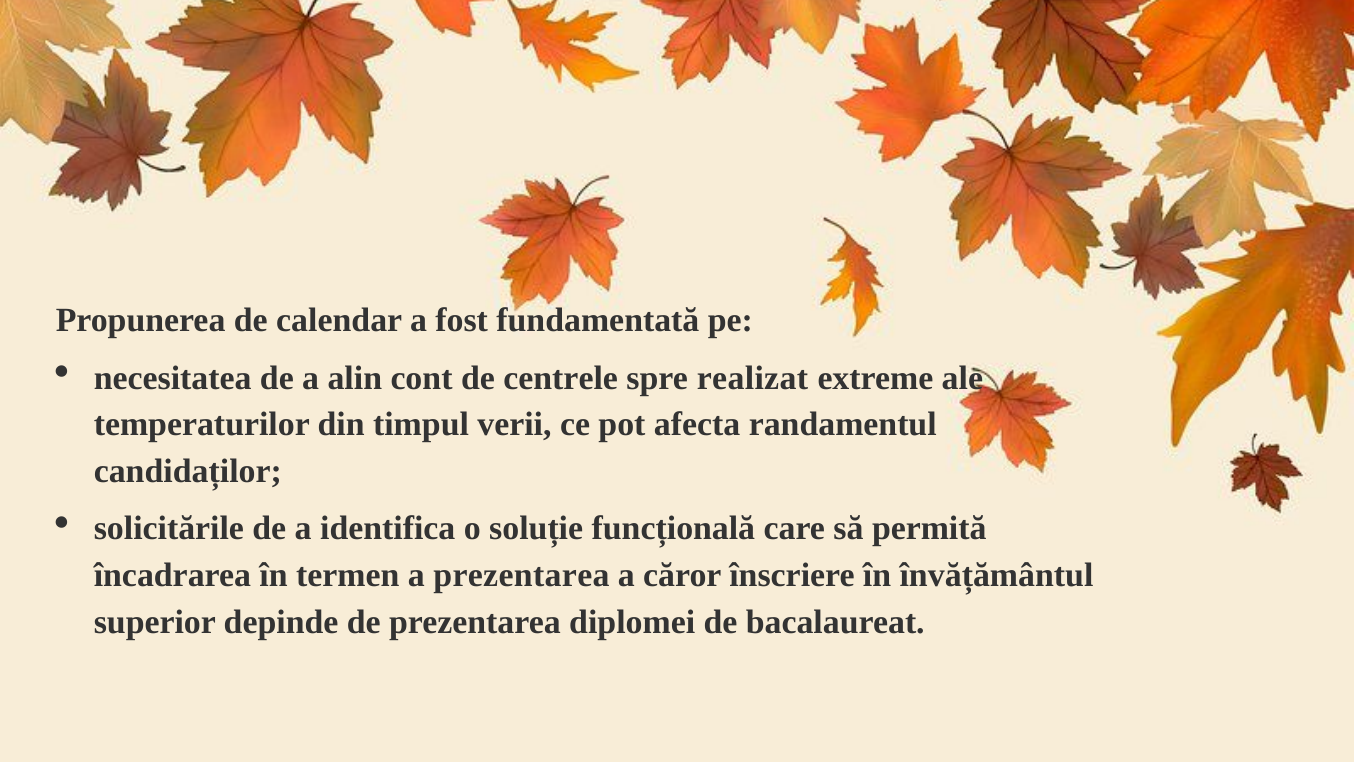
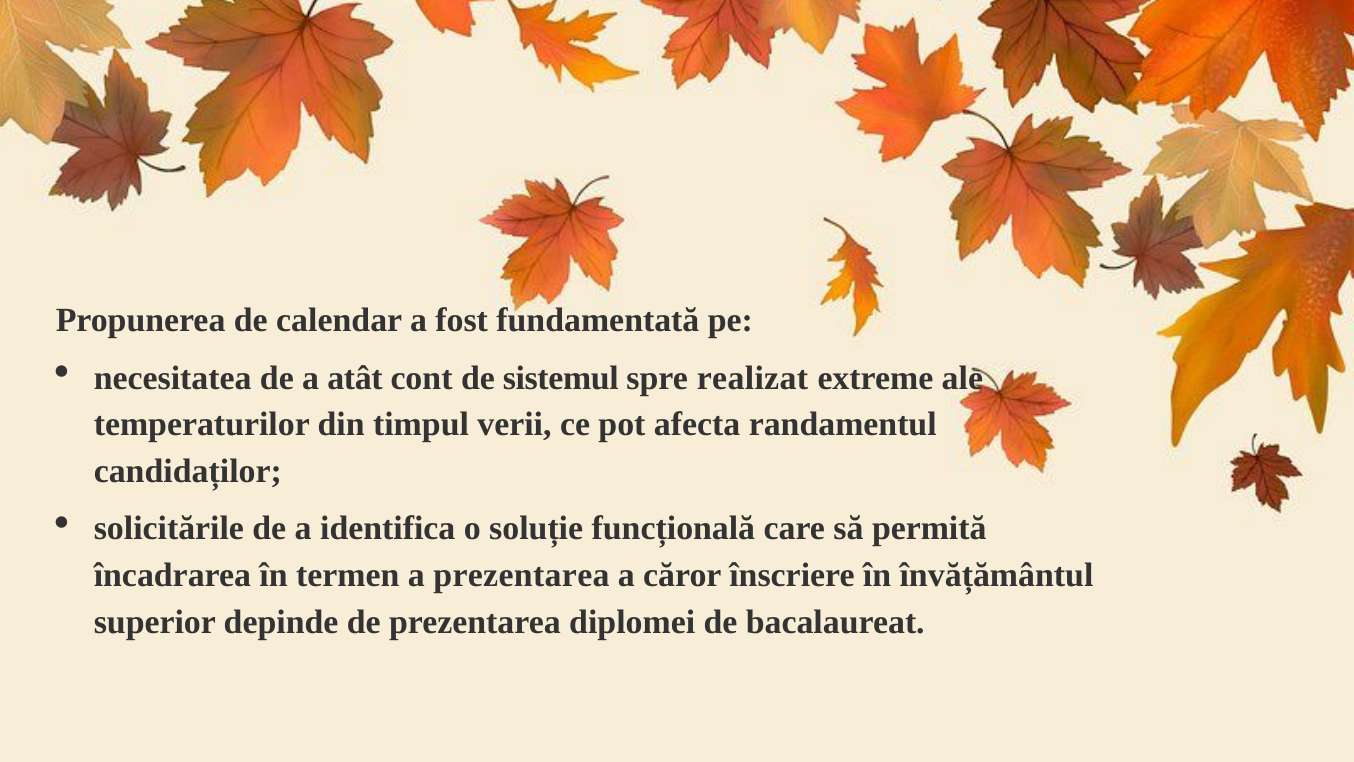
alin: alin -> atât (355, 378)
centrele: centrele -> sistemul (561, 378)
